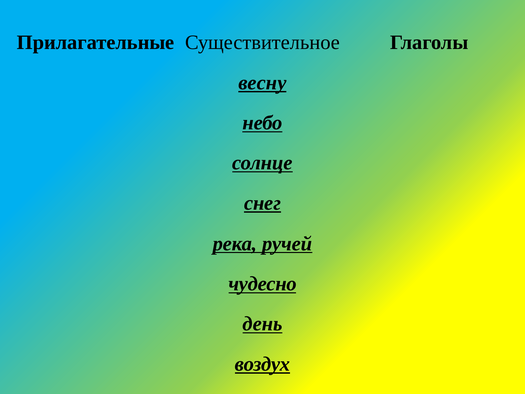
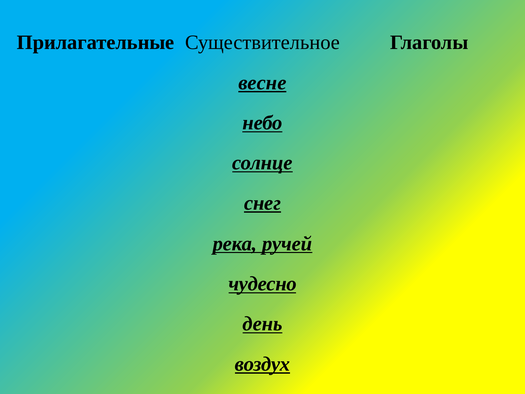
весну: весну -> весне (262, 83)
